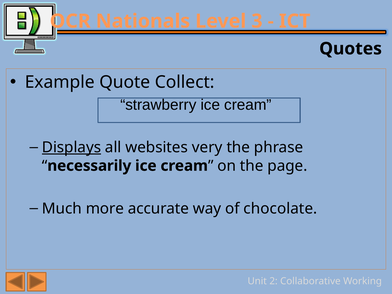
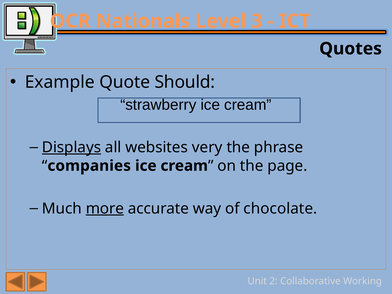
Collect: Collect -> Should (185, 82)
necessarily: necessarily -> companies (89, 166)
more underline: none -> present (105, 208)
